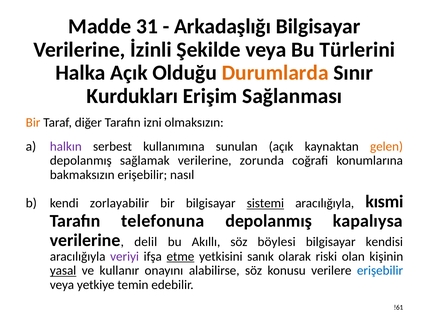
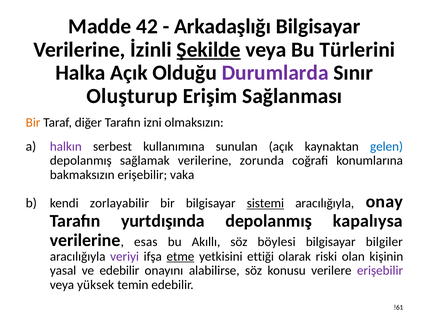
31: 31 -> 42 (147, 26)
Şekilde underline: none -> present (209, 50)
Durumlarda colour: orange -> purple (275, 73)
Kurdukları: Kurdukları -> Oluşturup (132, 96)
gelen colour: orange -> blue (387, 146)
nasıl: nasıl -> vaka (182, 175)
kısmi: kısmi -> onay (384, 202)
telefonuna: telefonuna -> yurtdışında (163, 221)
delil: delil -> esas (146, 242)
kendisi: kendisi -> bilgiler (384, 242)
sanık: sanık -> ettiği (261, 256)
yasal underline: present -> none (63, 270)
ve kullanır: kullanır -> edebilir (119, 270)
erişebilir colour: blue -> purple (380, 270)
yetkiye: yetkiye -> yüksek (96, 285)
